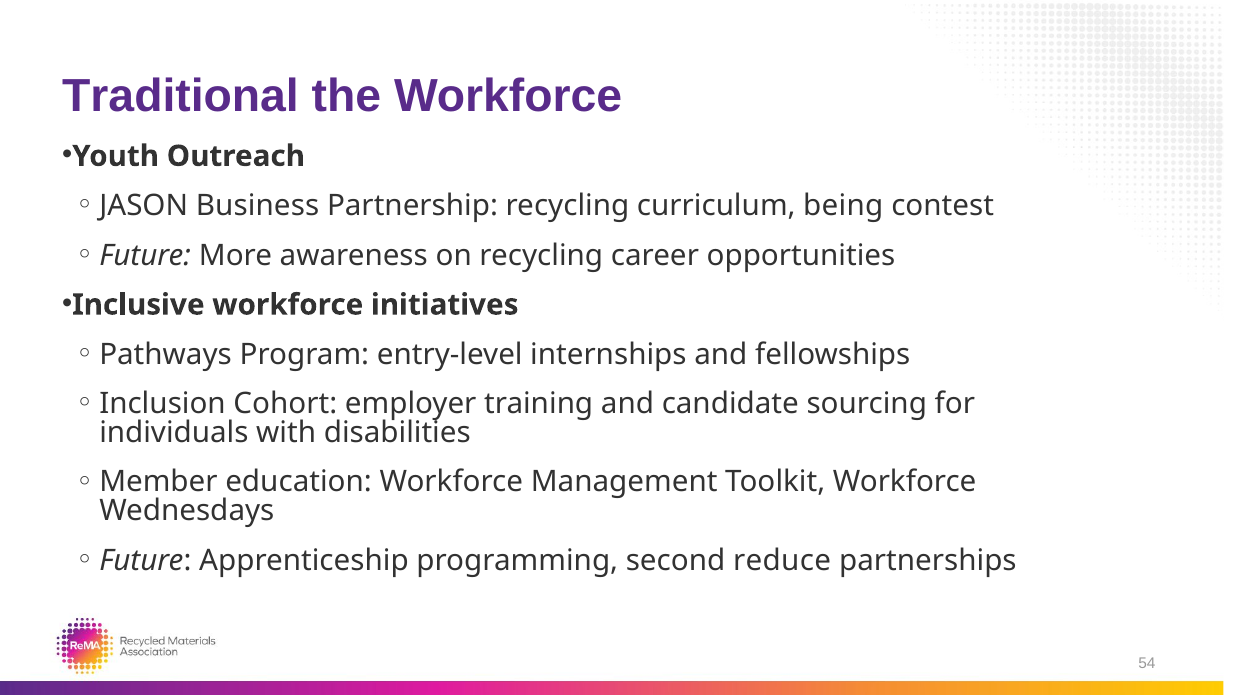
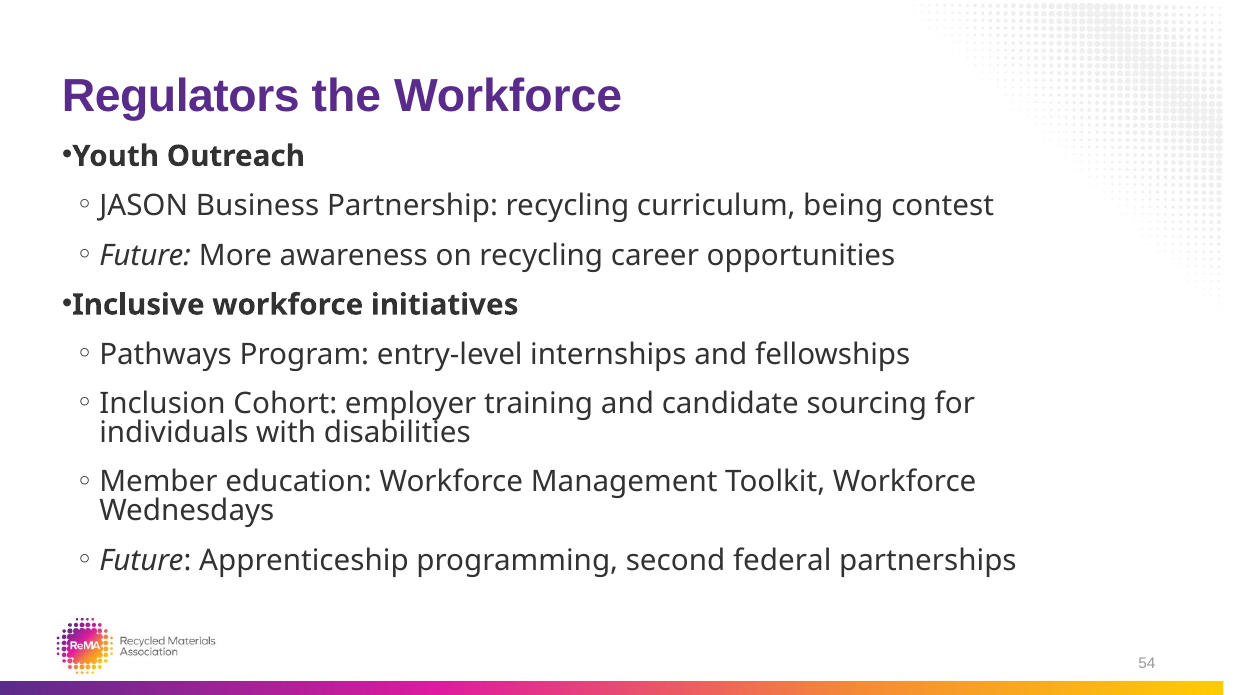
Traditional: Traditional -> Regulators (181, 96)
reduce: reduce -> federal (782, 561)
